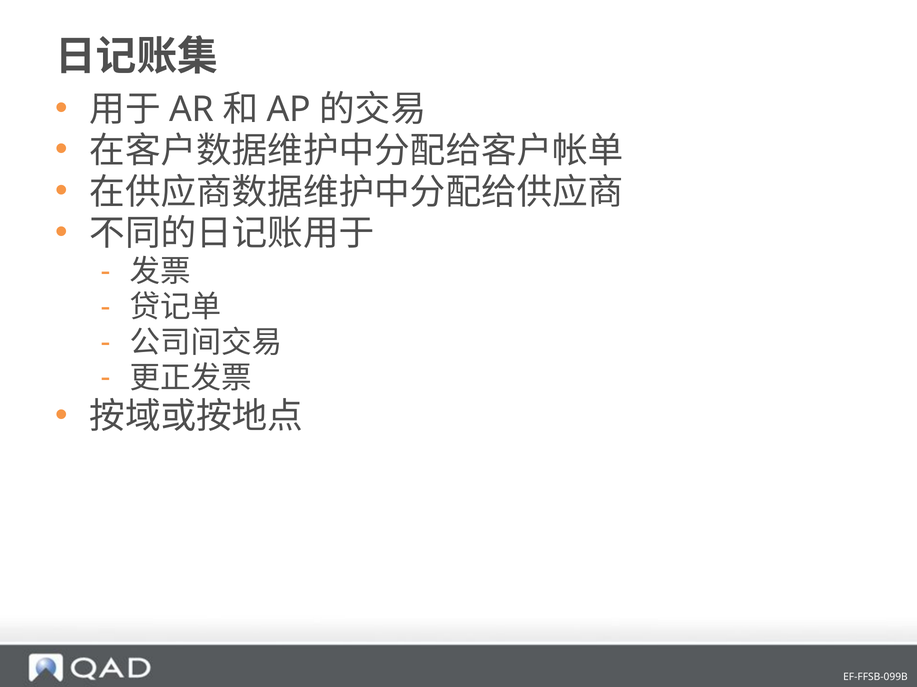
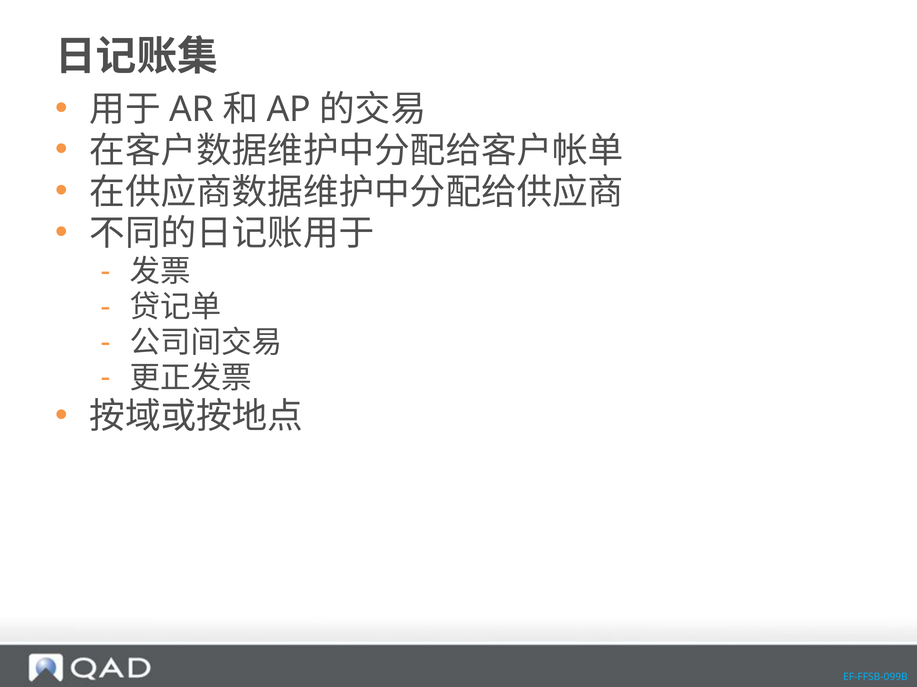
EF-FFSB-099B colour: white -> light blue (875, 678)
